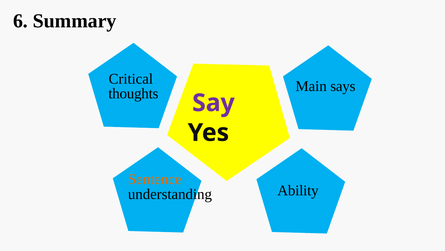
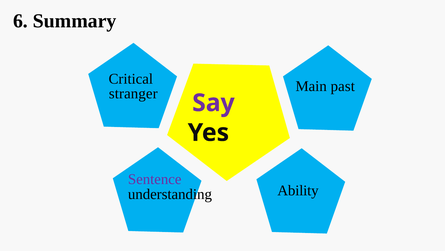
says: says -> past (343, 86)
thoughts: thoughts -> stranger (133, 93)
Sentence colour: orange -> purple (155, 179)
